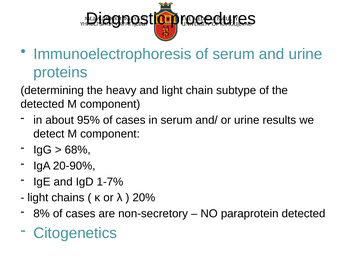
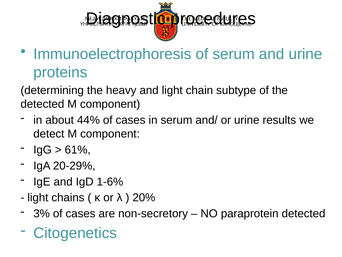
95%: 95% -> 44% (88, 120)
68%: 68% -> 61% (78, 149)
20-90%: 20-90% -> 20-29% (74, 165)
1-7%: 1-7% -> 1-6% (110, 181)
8%: 8% -> 3% (42, 213)
